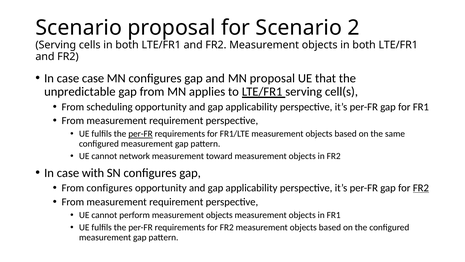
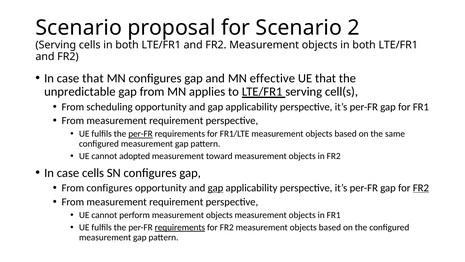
case case: case -> that (93, 78)
MN proposal: proposal -> effective (272, 78)
network: network -> adopted (135, 156)
case with: with -> cells (93, 173)
gap underline: none -> present (215, 188)
requirements underline: none -> present (180, 227)
